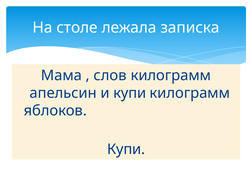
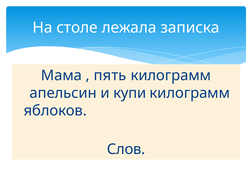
слов: слов -> пять (110, 75)
Купи: Купи -> Слов (126, 149)
